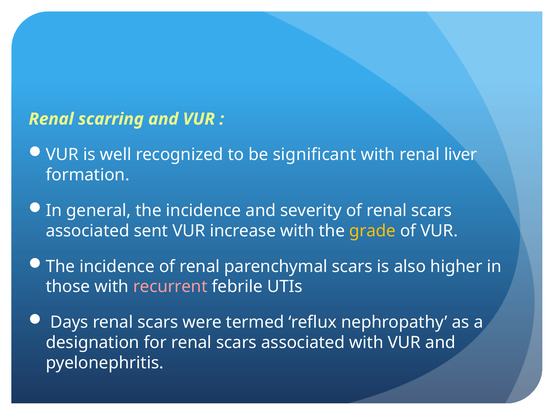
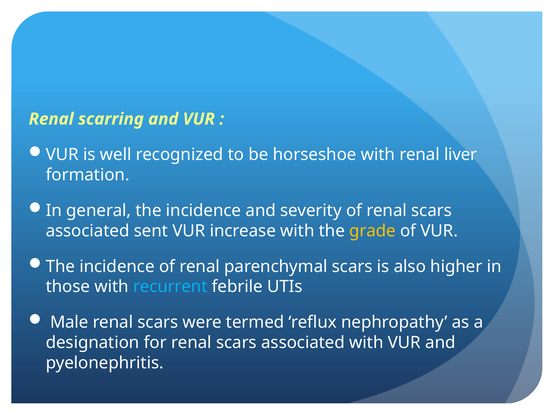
significant: significant -> horseshoe (315, 155)
recurrent colour: pink -> light blue (170, 287)
Days: Days -> Male (69, 323)
